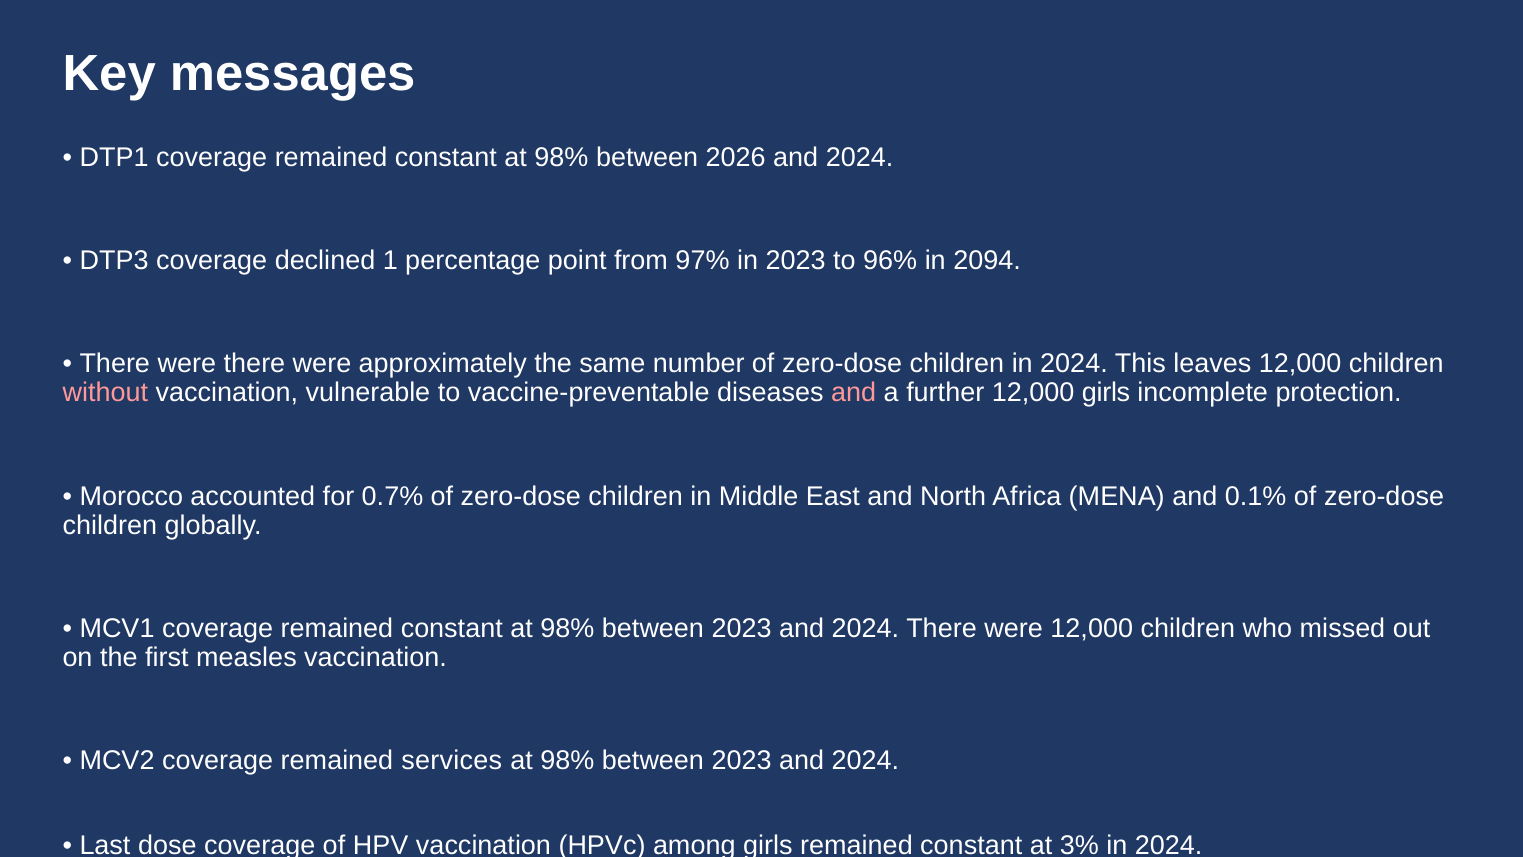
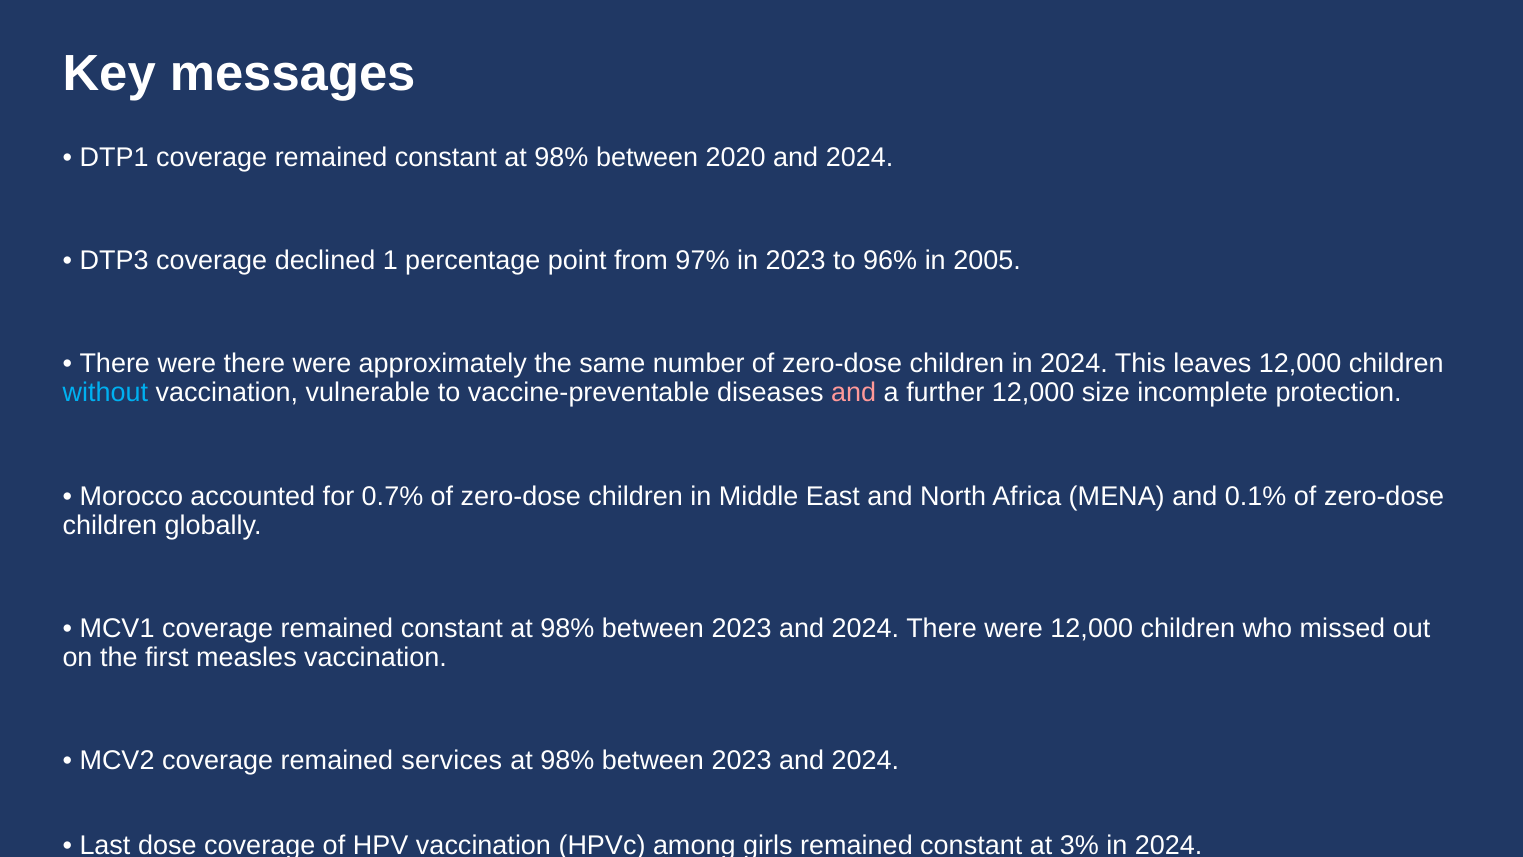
2026: 2026 -> 2020 (736, 157)
2094: 2094 -> 2005 (987, 260)
without colour: pink -> light blue (105, 393)
12,000 girls: girls -> size (1106, 393)
